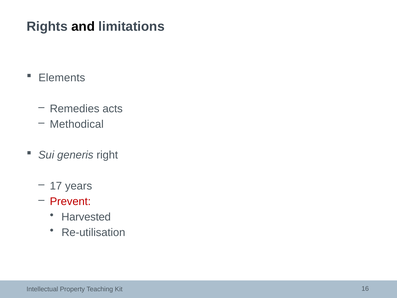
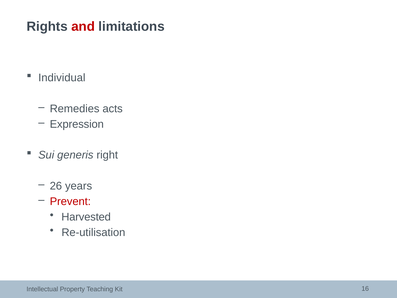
and colour: black -> red (83, 26)
Elements: Elements -> Individual (62, 78)
Methodical: Methodical -> Expression (77, 124)
17: 17 -> 26 (56, 186)
